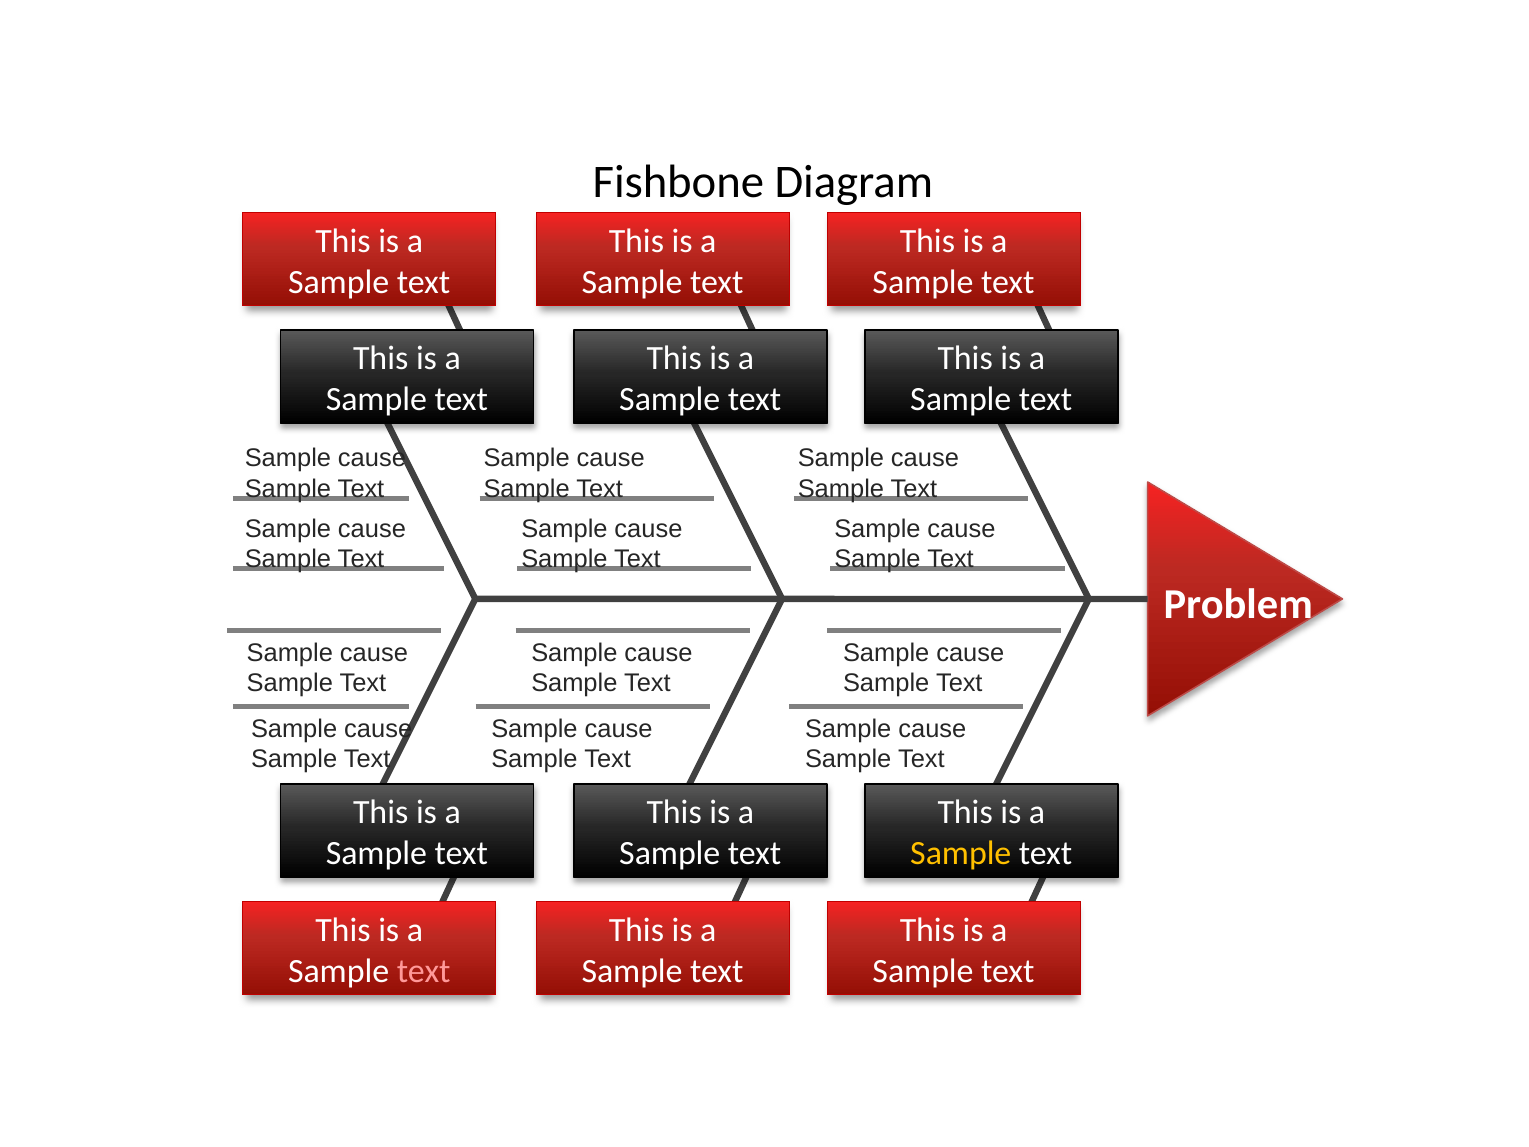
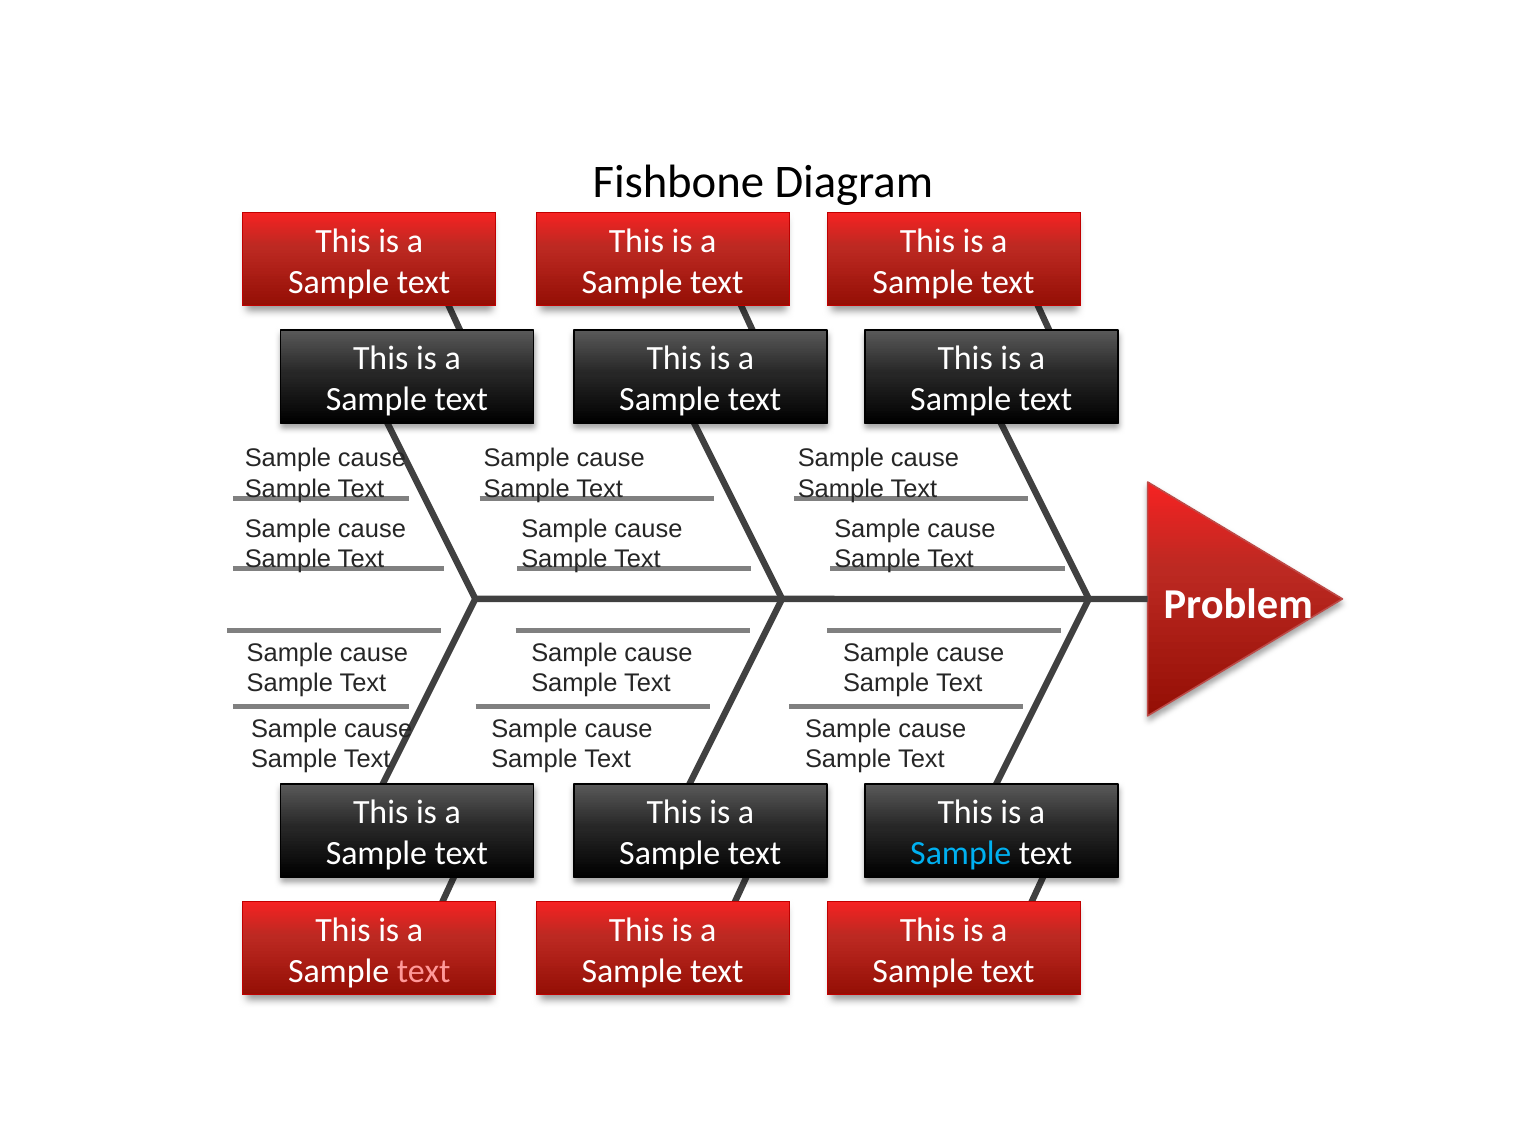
Sample colour: yellow -> light blue (961, 853)
